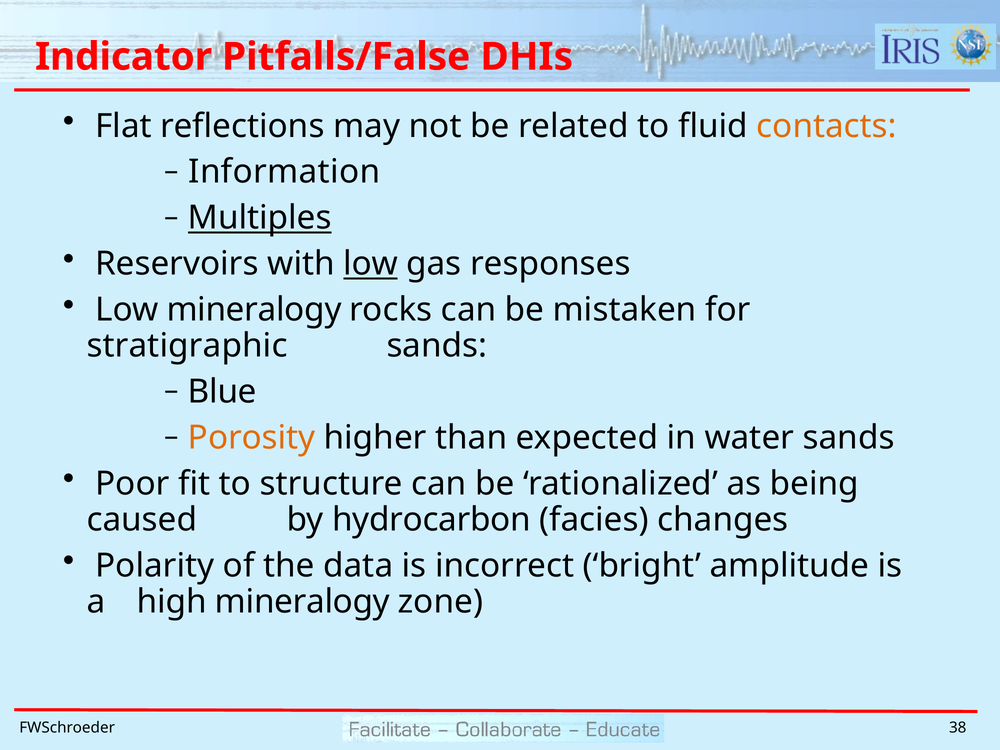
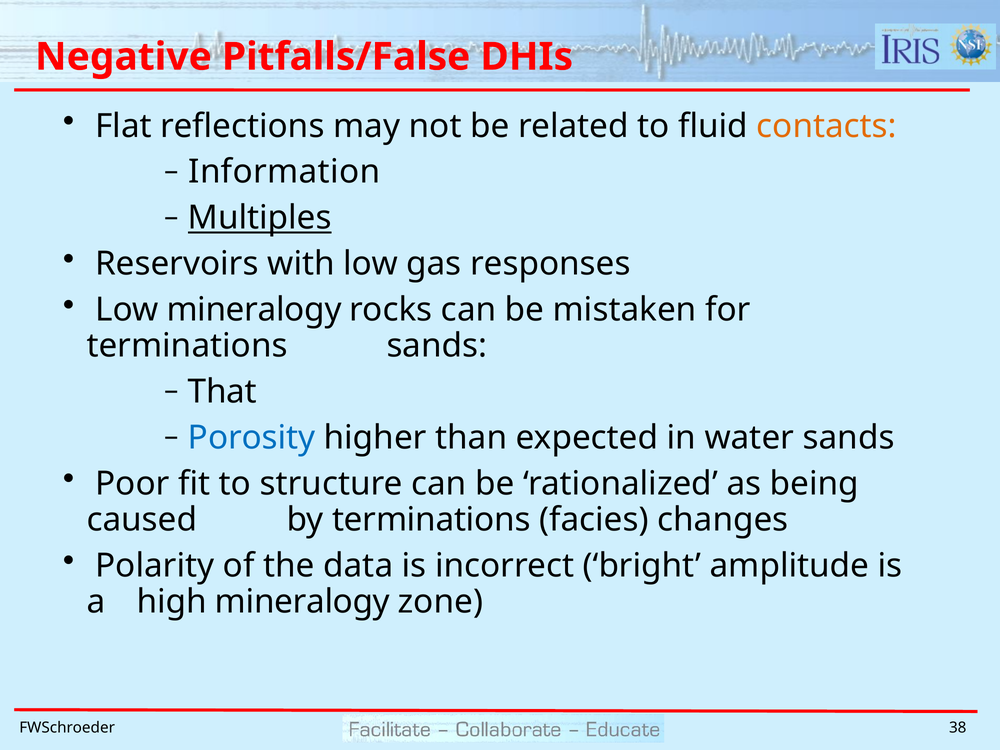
Indicator: Indicator -> Negative (123, 57)
low underline: present -> none (371, 264)
stratigraphic: stratigraphic -> terminations (187, 346)
Blue: Blue -> That (222, 392)
Porosity colour: orange -> blue (252, 438)
by hydrocarbon: hydrocarbon -> terminations (431, 520)
